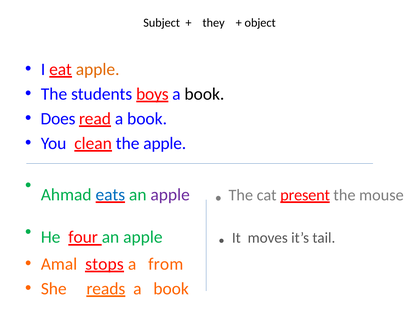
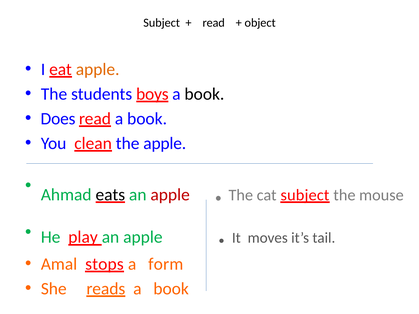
they: they -> read (214, 23)
eats colour: blue -> black (110, 195)
apple colour: purple -> red (170, 195)
cat present: present -> subject (305, 195)
four: four -> play (83, 237)
from: from -> form (166, 264)
